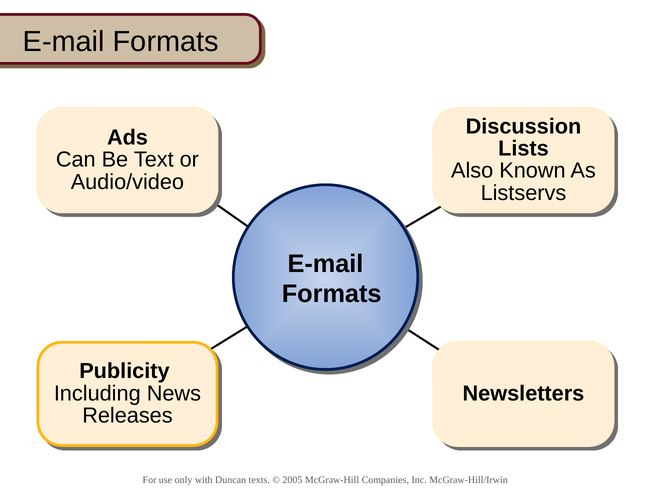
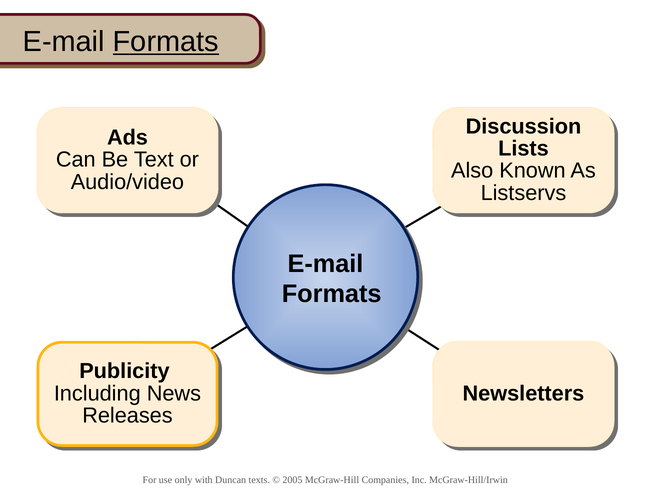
Formats underline: none -> present (166, 42)
